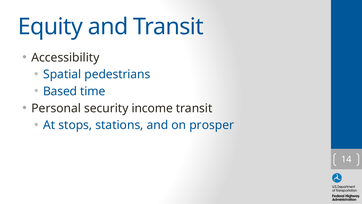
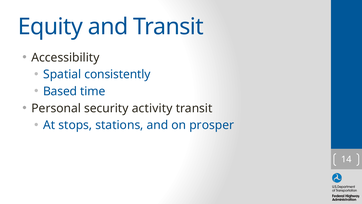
pedestrians: pedestrians -> consistently (117, 74)
income: income -> activity (152, 108)
